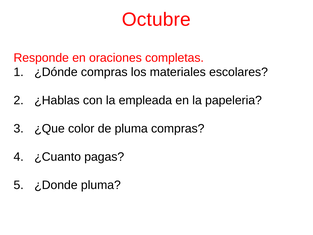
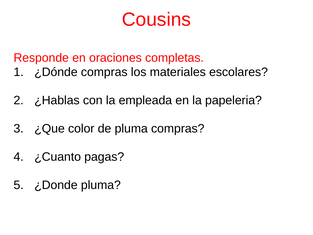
Octubre: Octubre -> Cousins (156, 20)
